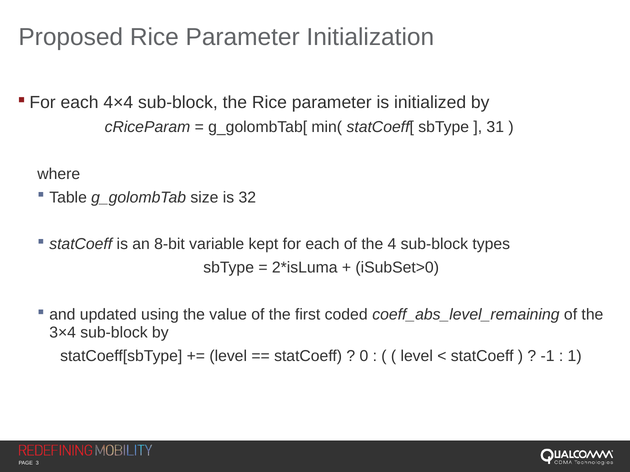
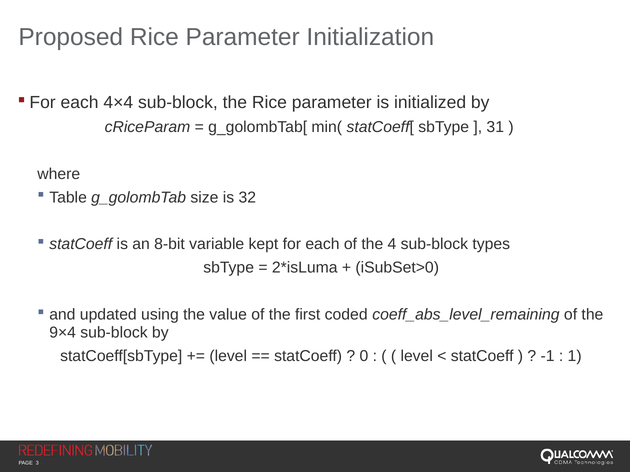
3×4: 3×4 -> 9×4 (63, 333)
